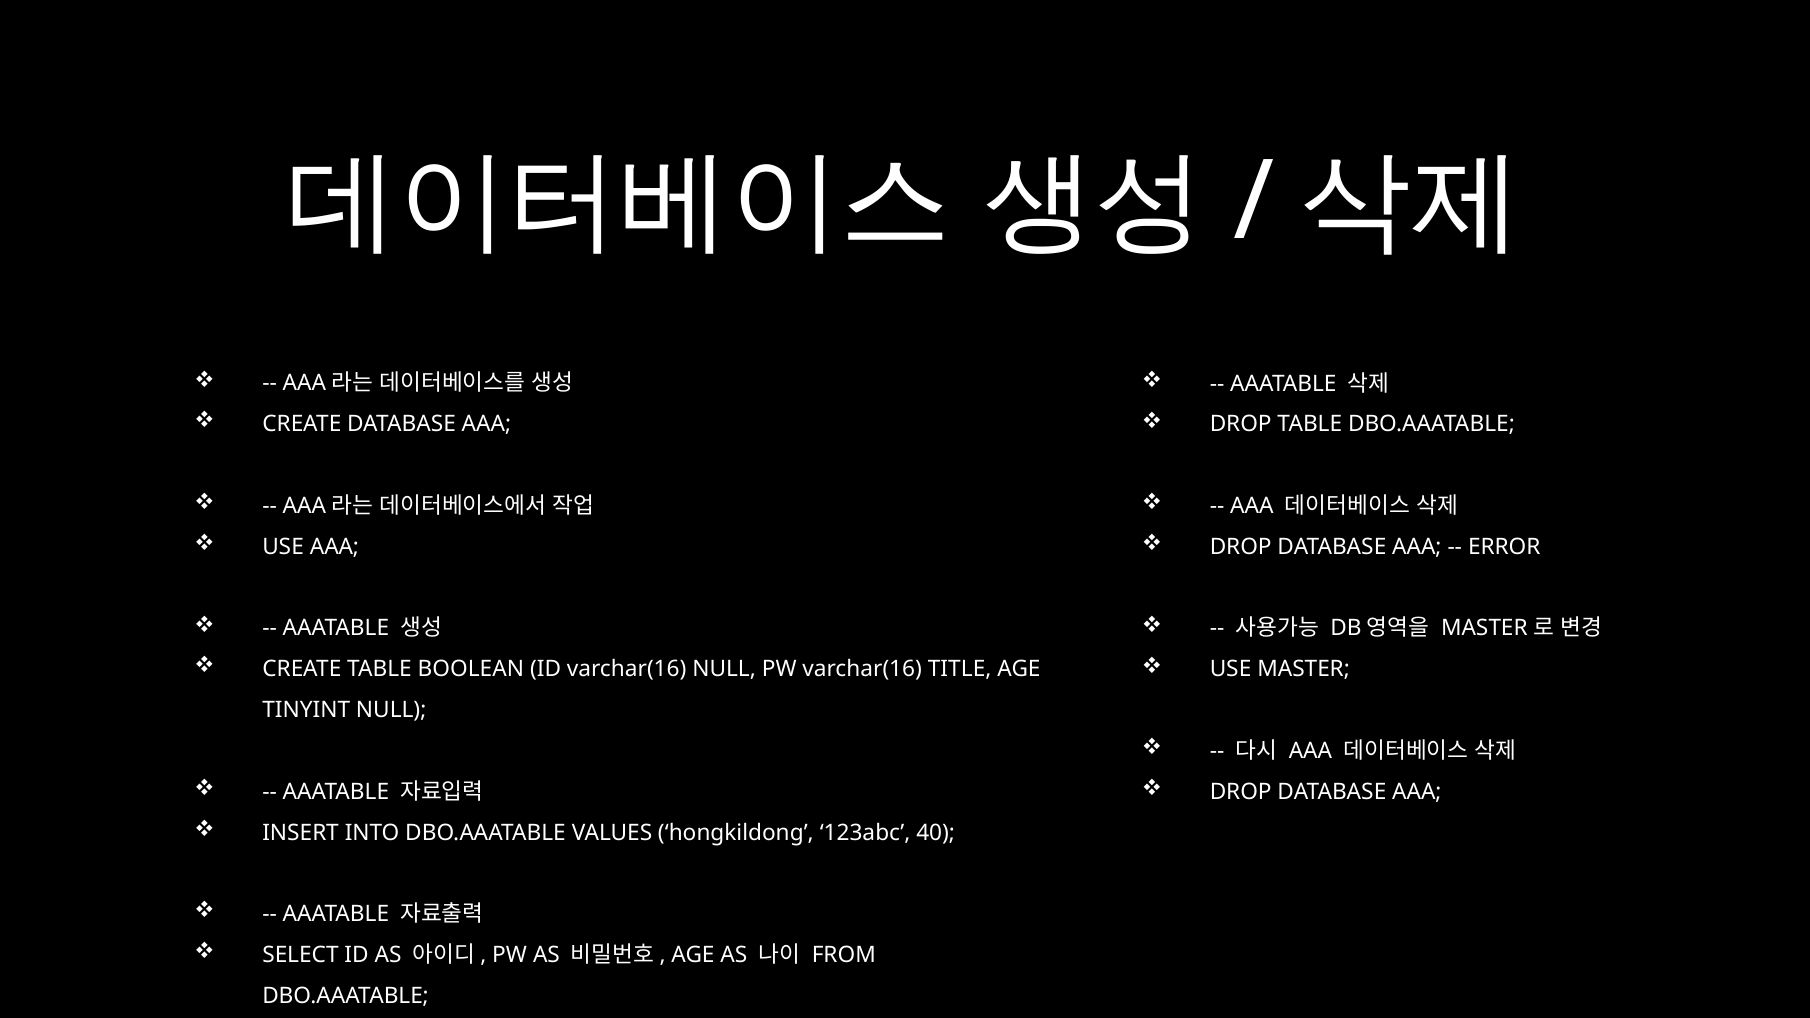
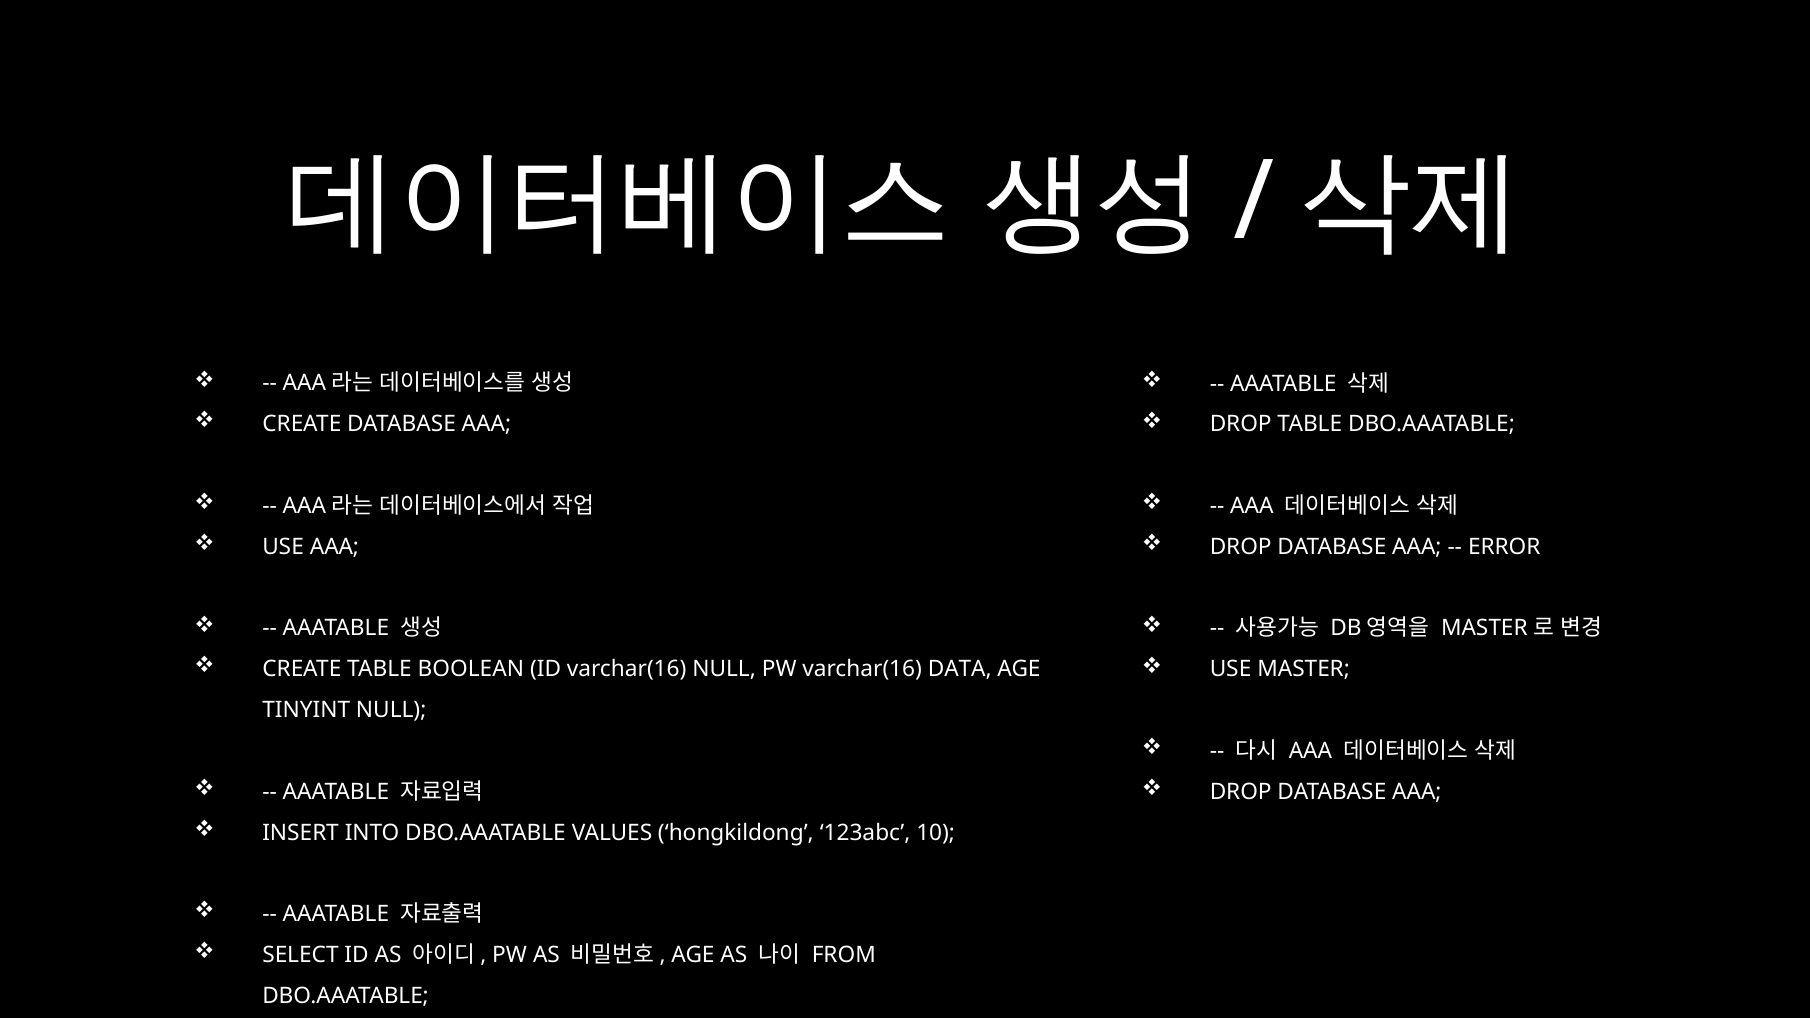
TITLE: TITLE -> DATA (960, 669)
40: 40 -> 10 (936, 833)
